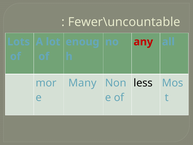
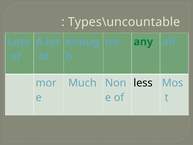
Fewer\uncountable: Fewer\uncountable -> Types\uncountable (124, 22)
any colour: red -> green (143, 42)
Many: Many -> Much (83, 83)
